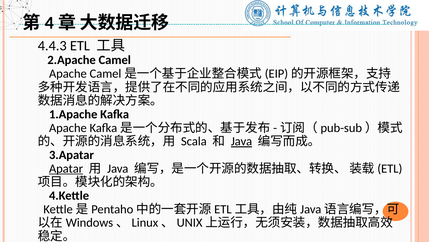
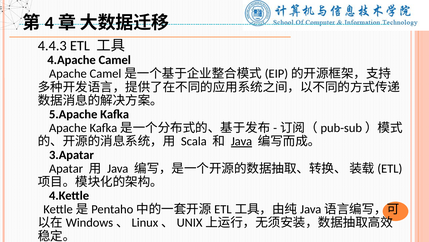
2.Apache: 2.Apache -> 4.Apache (72, 60)
1.Apache: 1.Apache -> 5.Apache (73, 114)
Apatar underline: present -> none (66, 168)
